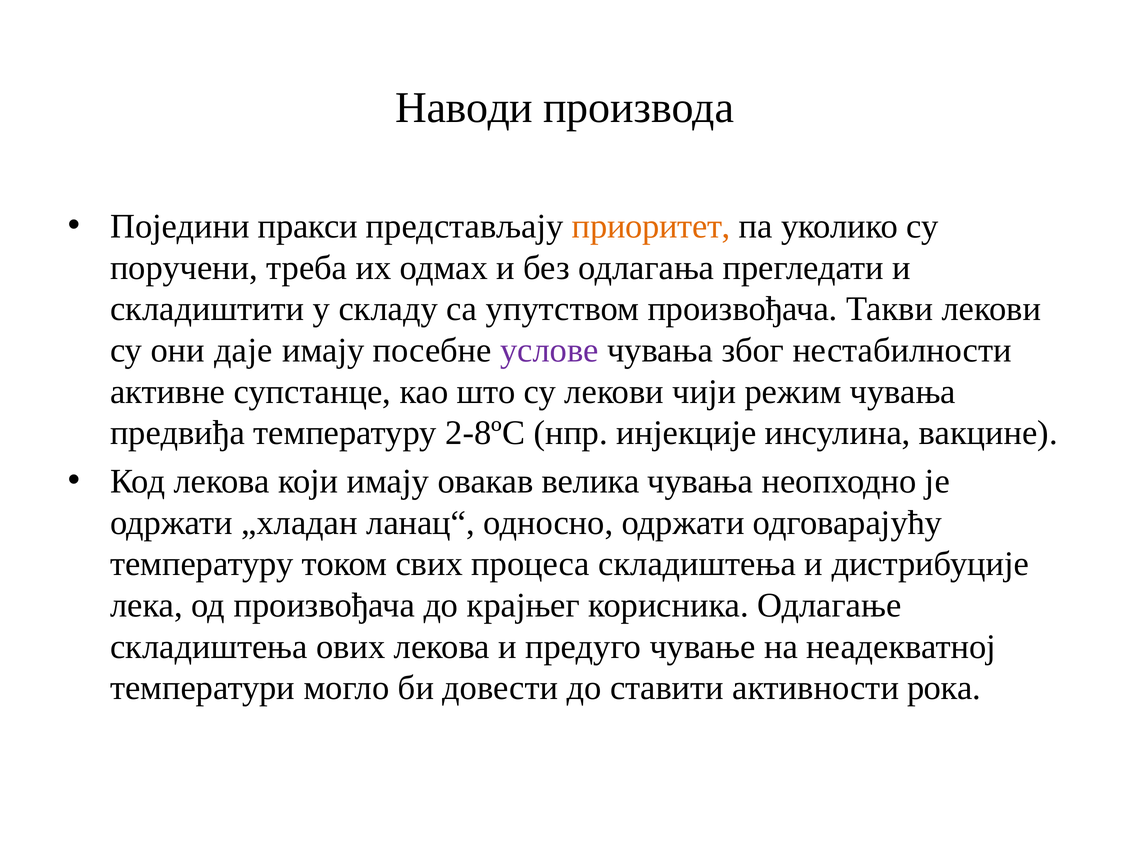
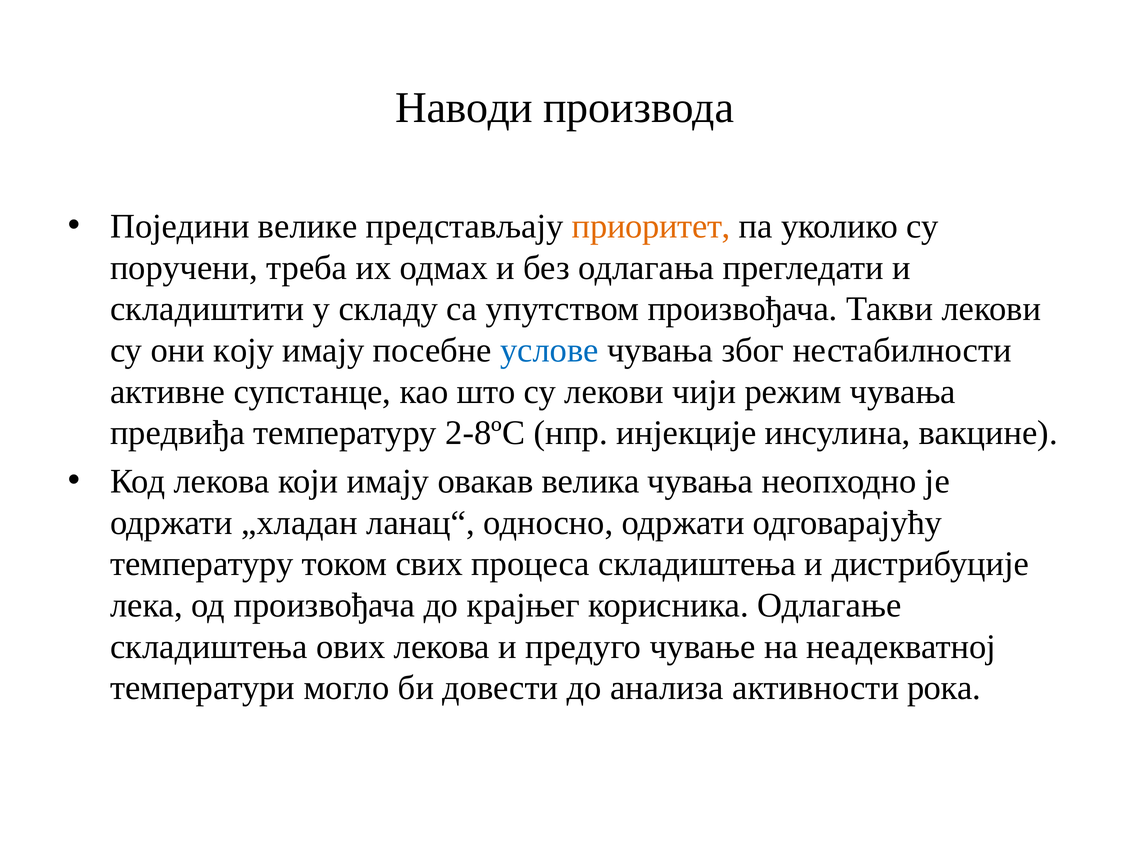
пракси: пракси -> велике (308, 226)
даје: даје -> коју (244, 351)
услове colour: purple -> blue (549, 351)
ставити: ставити -> анализа (667, 688)
